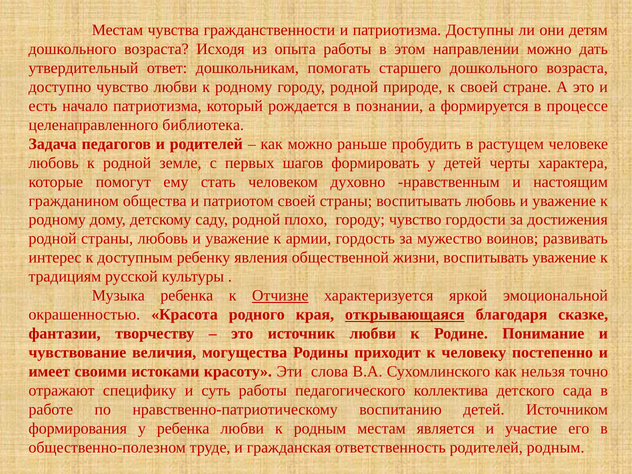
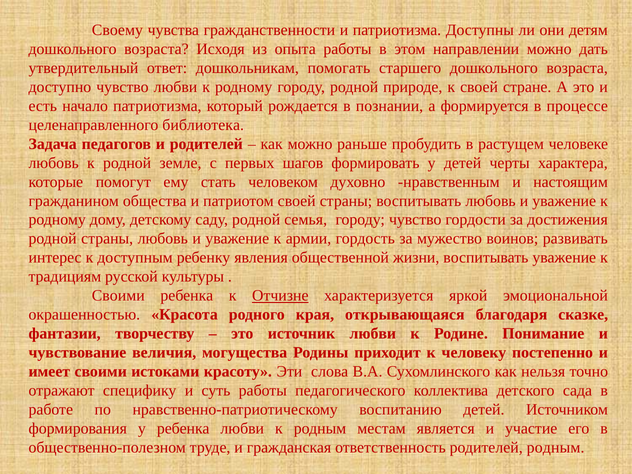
Местам: Местам -> Своему (117, 30)
плохо: плохо -> семья (306, 220)
Музыка: Музыка -> Своими (118, 296)
открывающаяся underline: present -> none (405, 315)
